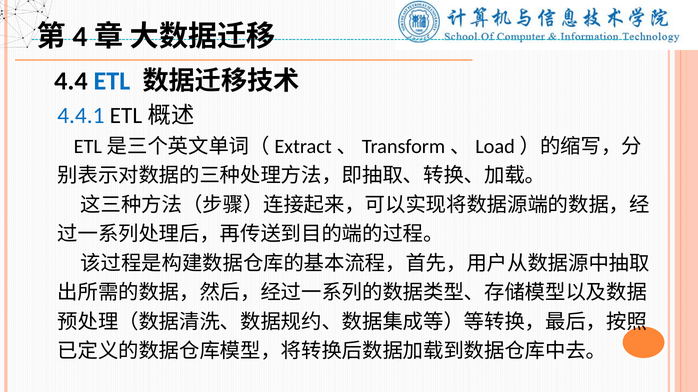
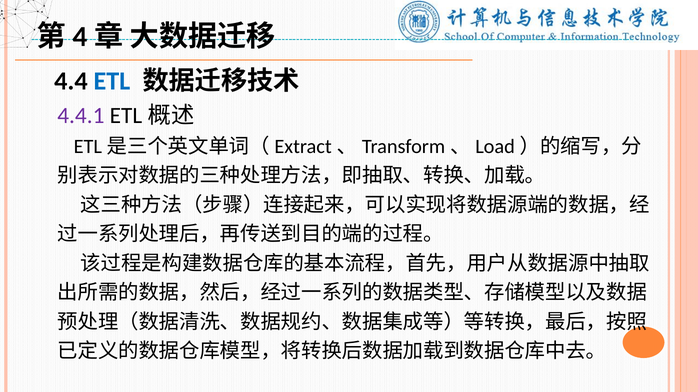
4.4.1 colour: blue -> purple (81, 116)
